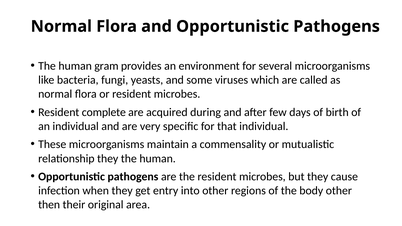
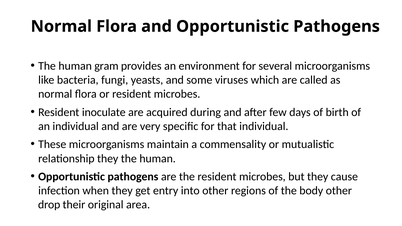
complete: complete -> inoculate (104, 112)
then: then -> drop (49, 205)
